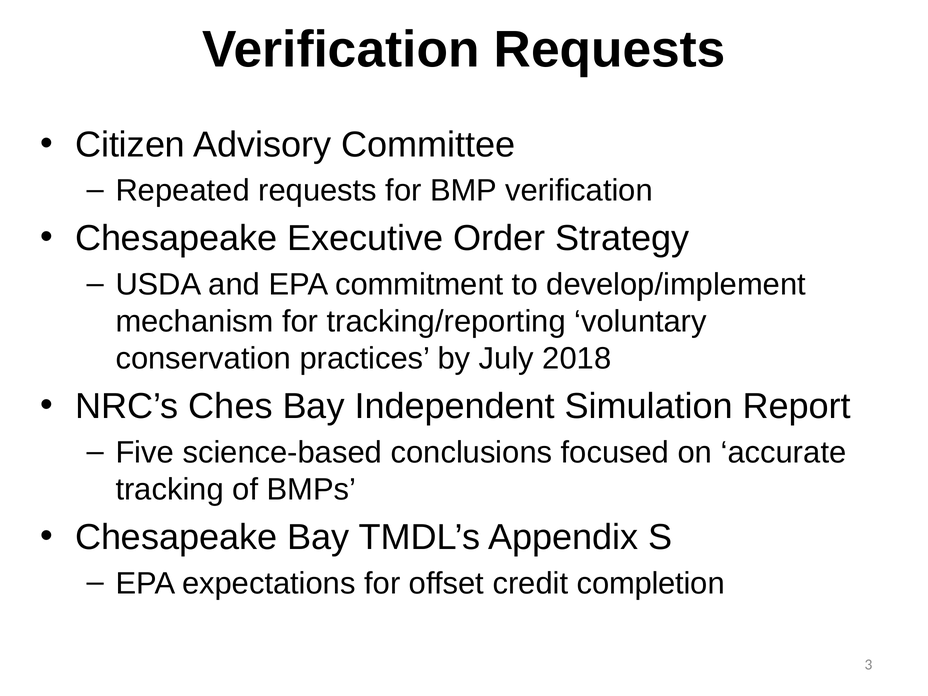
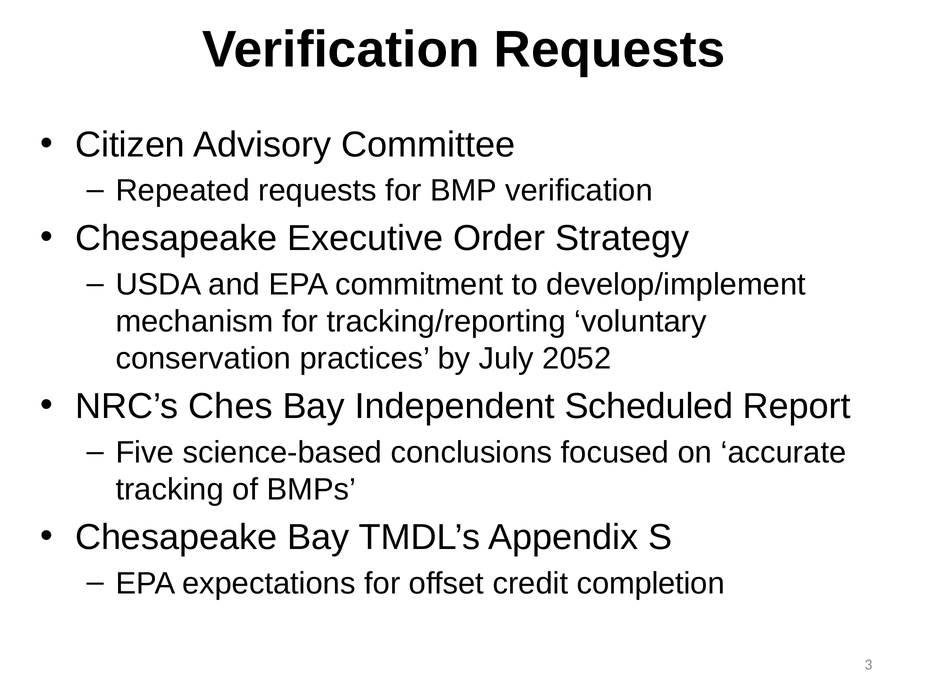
2018: 2018 -> 2052 (577, 359)
Simulation: Simulation -> Scheduled (649, 406)
